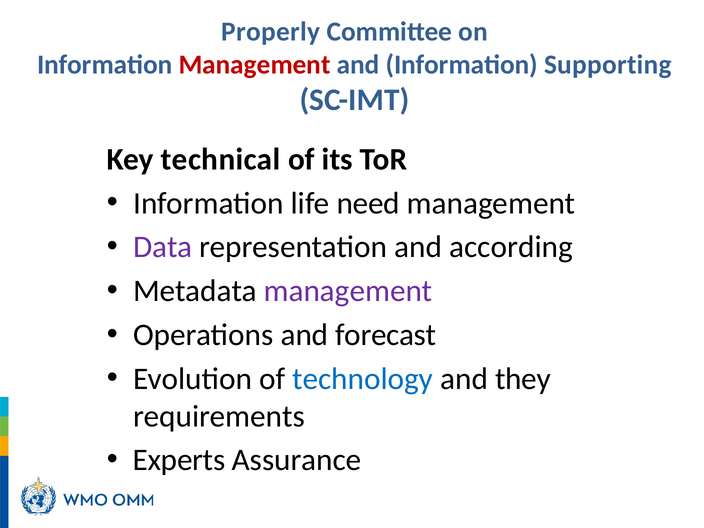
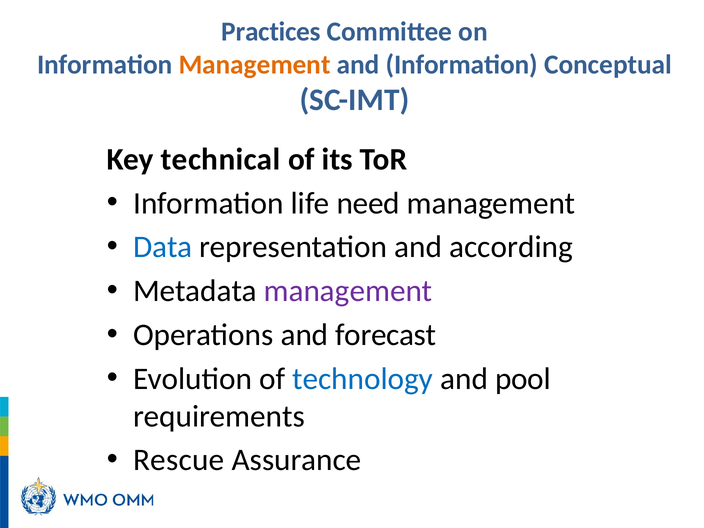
Properly: Properly -> Practices (271, 32)
Management colour: red -> orange (255, 65)
Supporting: Supporting -> Conceptual (608, 65)
Data colour: purple -> blue (163, 247)
they: they -> pool (523, 379)
Experts: Experts -> Rescue (179, 460)
